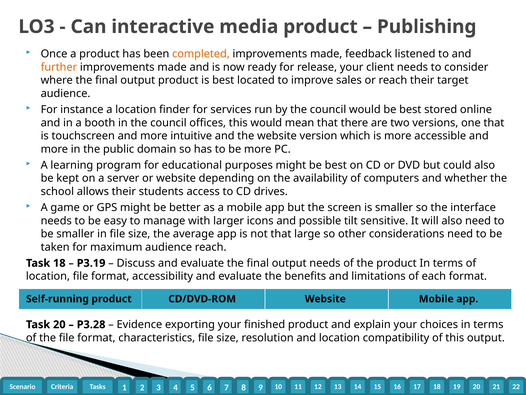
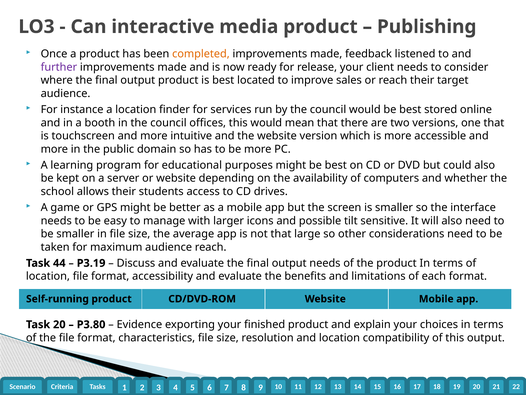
further colour: orange -> purple (59, 67)
Task 18: 18 -> 44 (59, 263)
P3.28: P3.28 -> P3.80 (91, 324)
